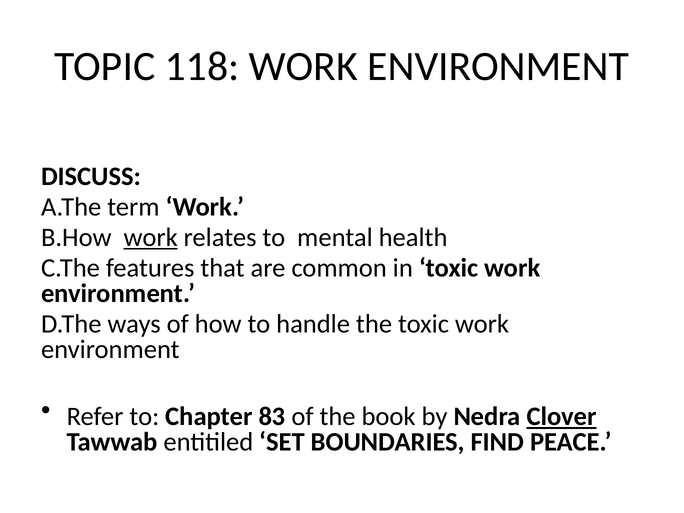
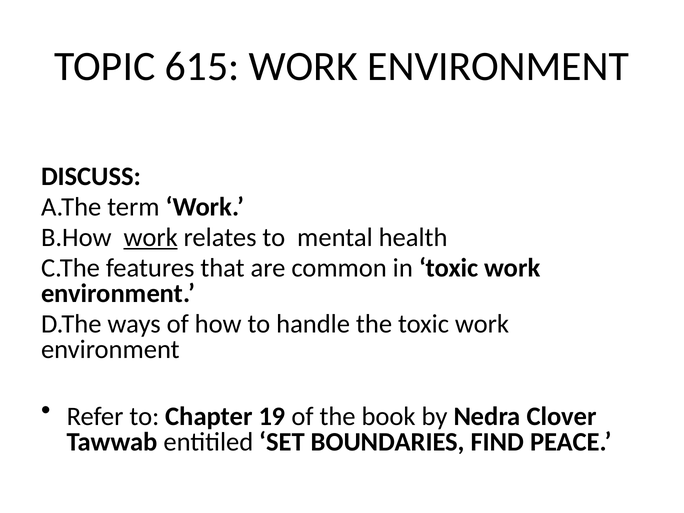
118: 118 -> 615 (202, 66)
83: 83 -> 19 (272, 417)
Clover underline: present -> none (562, 417)
